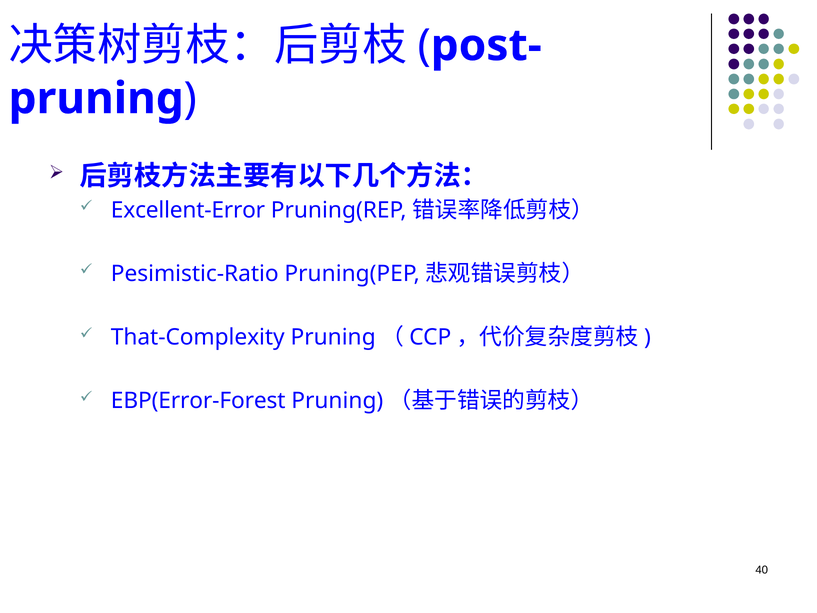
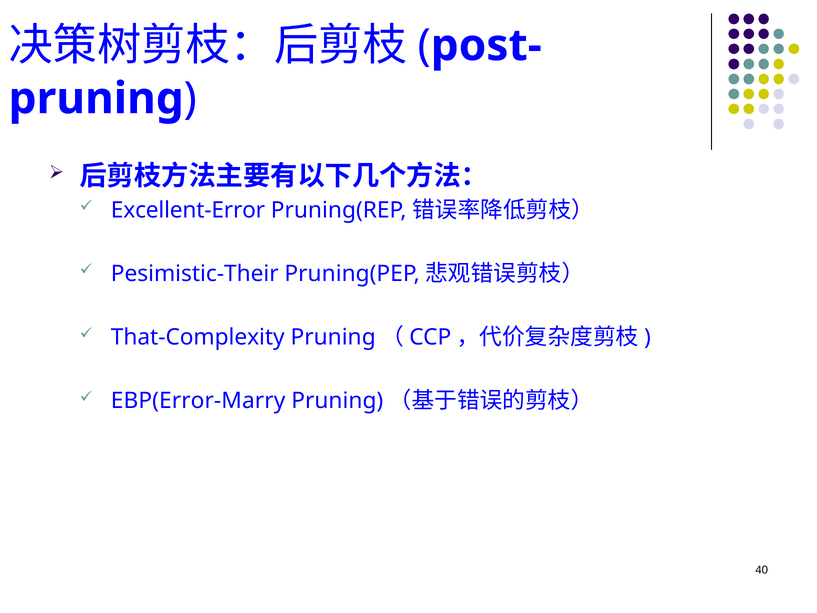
Pesimistic-Ratio: Pesimistic-Ratio -> Pesimistic-Their (195, 274)
EBP(Error-Forest: EBP(Error-Forest -> EBP(Error-Marry (198, 401)
